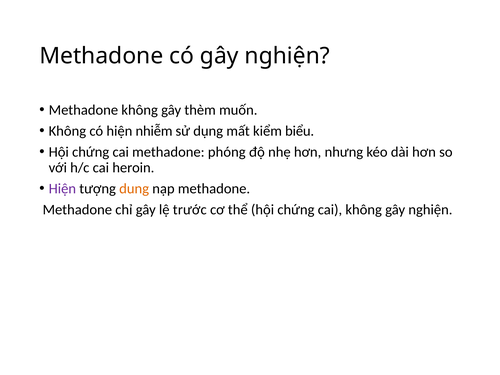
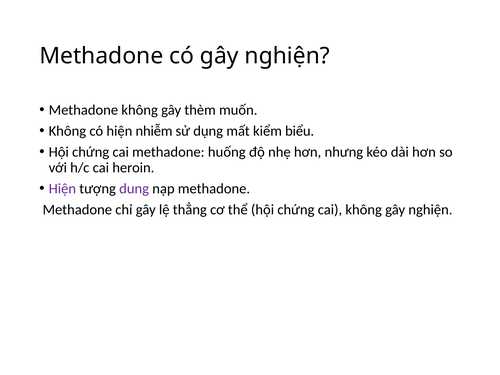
phóng: phóng -> huống (227, 152)
dung colour: orange -> purple (134, 189)
trước: trước -> thẳng (190, 210)
